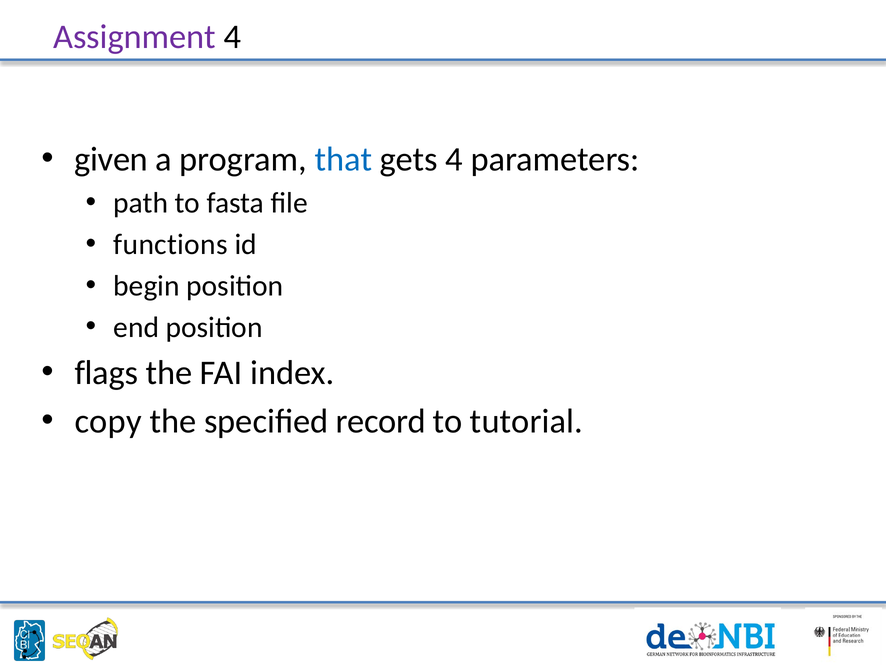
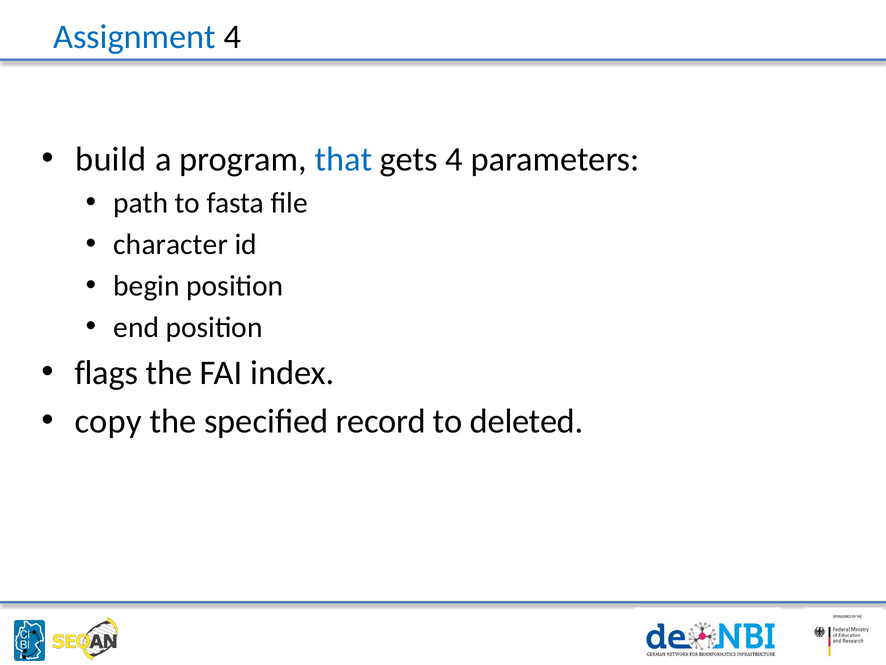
Assignment colour: purple -> blue (135, 37)
given: given -> build (111, 159)
functions: functions -> character (171, 244)
tutorial: tutorial -> deleted (527, 421)
